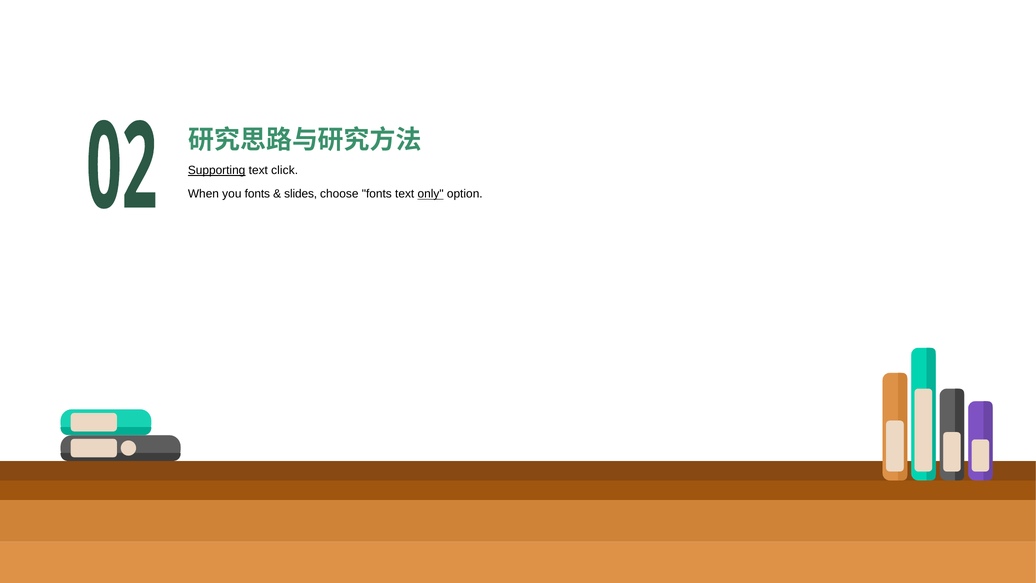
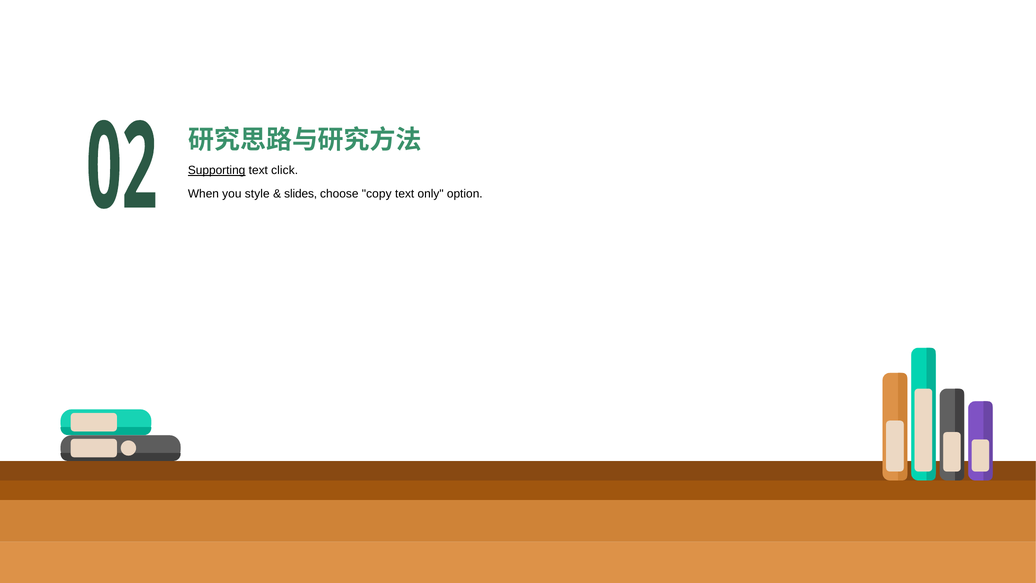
you fonts: fonts -> style (257, 194)
choose fonts: fonts -> copy (377, 194)
only underline: present -> none (431, 194)
